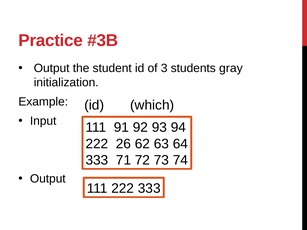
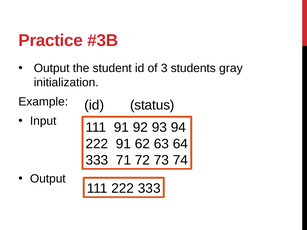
which: which -> status (152, 105)
222 26: 26 -> 91 (123, 144)
